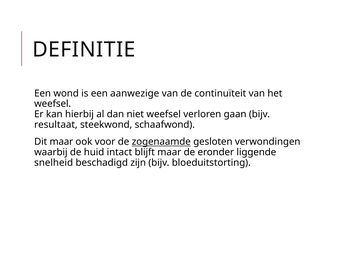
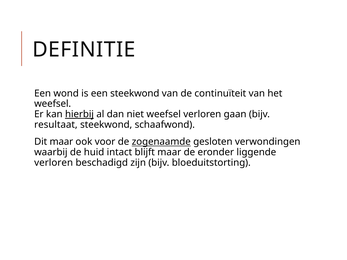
een aanwezige: aanwezige -> steekwond (135, 93)
hierbij underline: none -> present (79, 114)
snelheid: snelheid -> verloren (54, 163)
